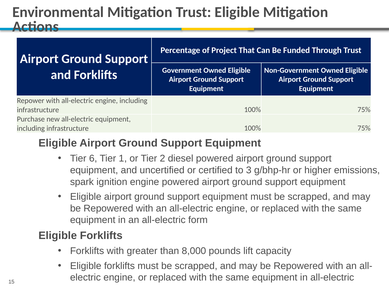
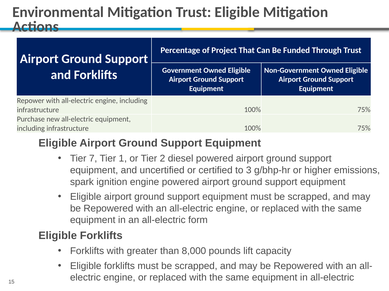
6: 6 -> 7 (93, 159)
